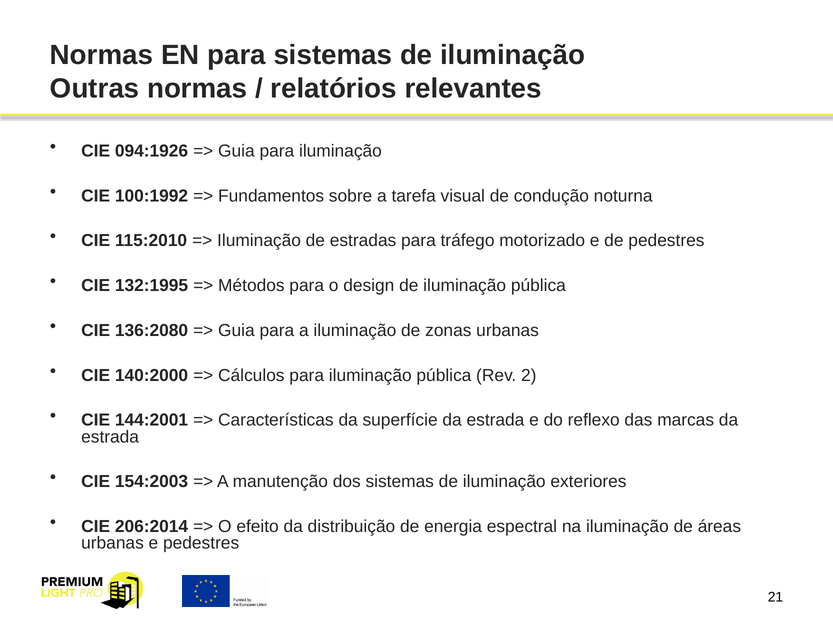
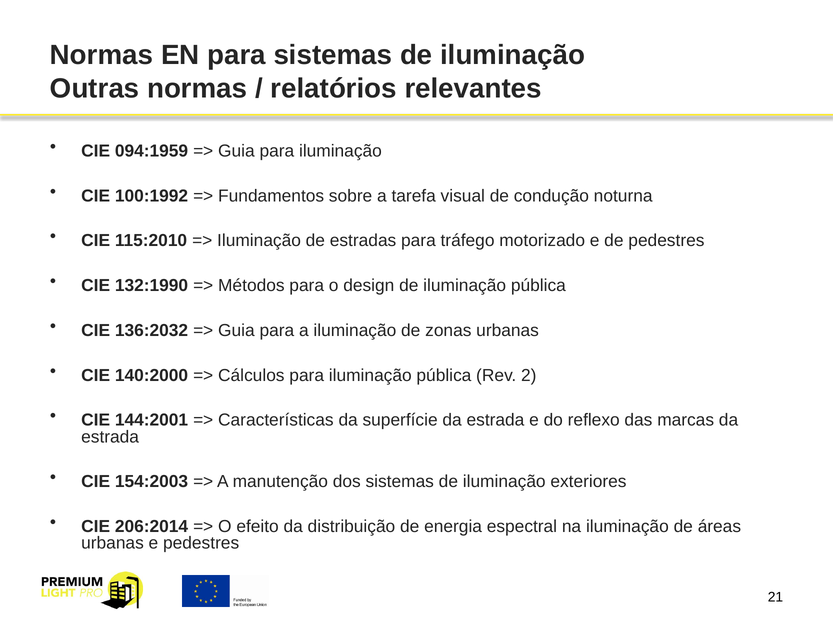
094:1926: 094:1926 -> 094:1959 (152, 151)
132:1995: 132:1995 -> 132:1990 (152, 285)
136:2080: 136:2080 -> 136:2032 (152, 330)
